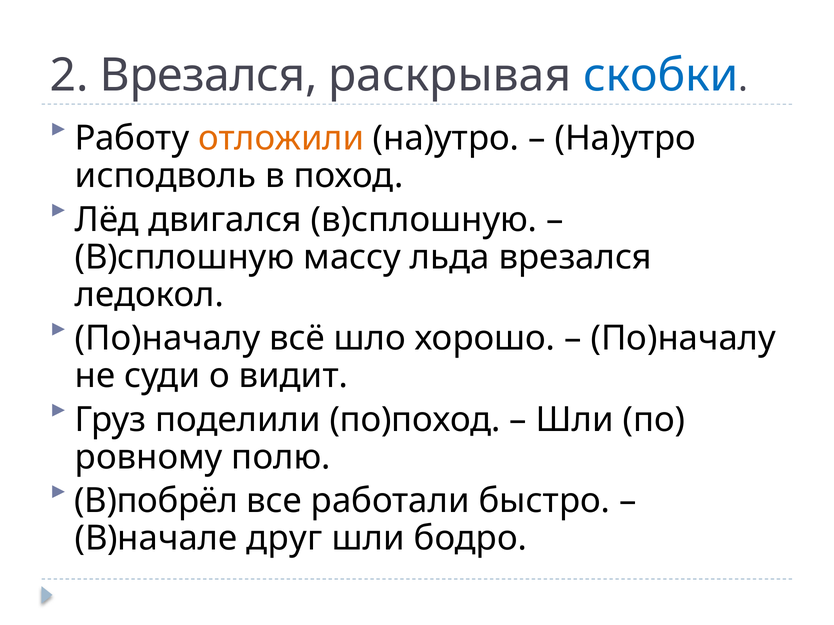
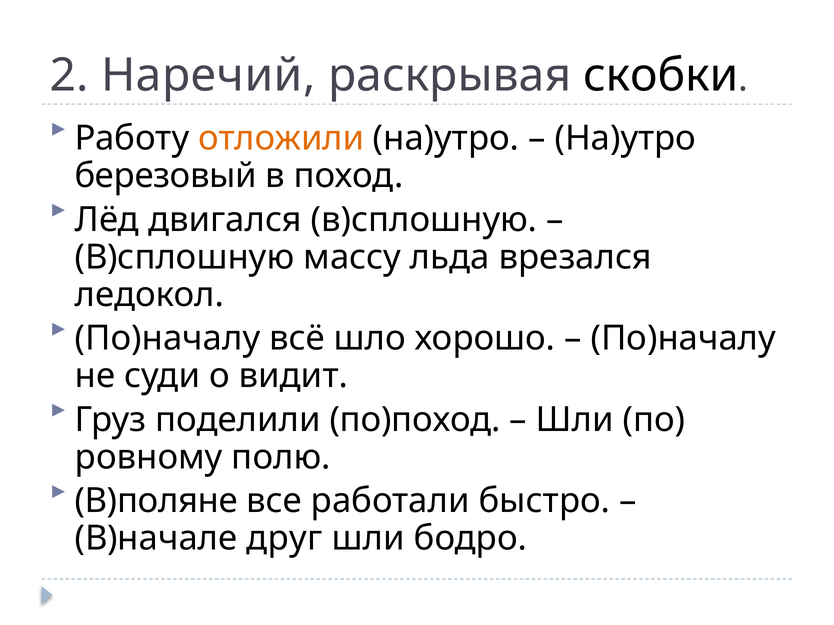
2 Врезался: Врезался -> Наречий (208, 76)
скобки colour: blue -> black (661, 76)
исподволь: исподволь -> березовый (166, 176)
В)побрёл: В)побрёл -> В)поляне (156, 501)
